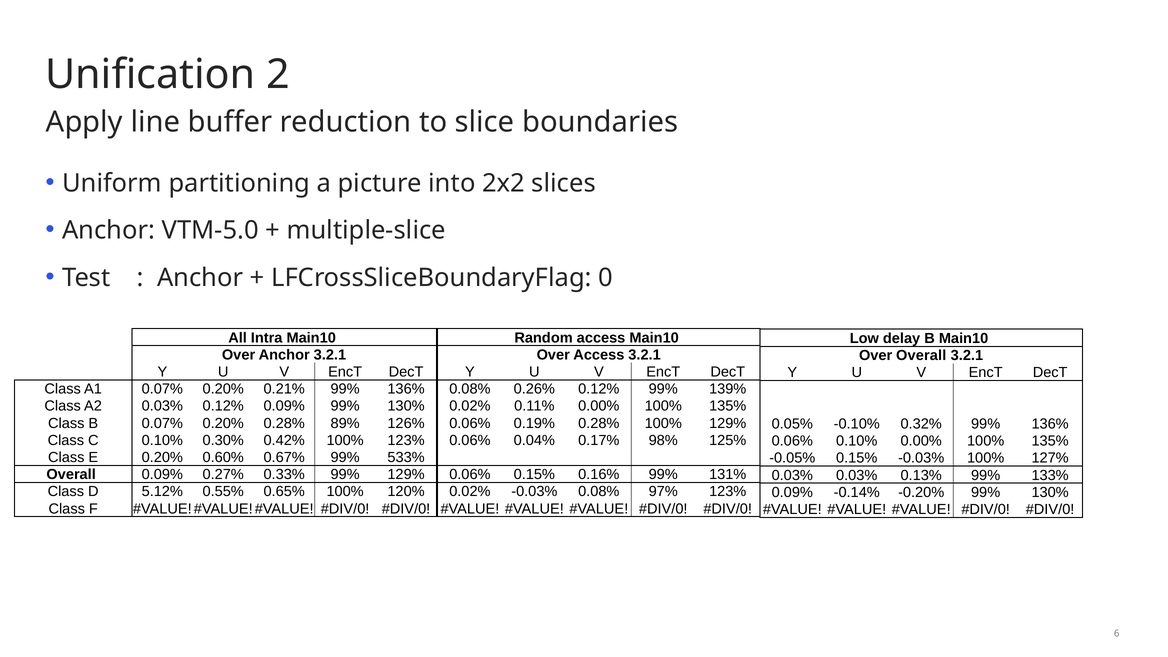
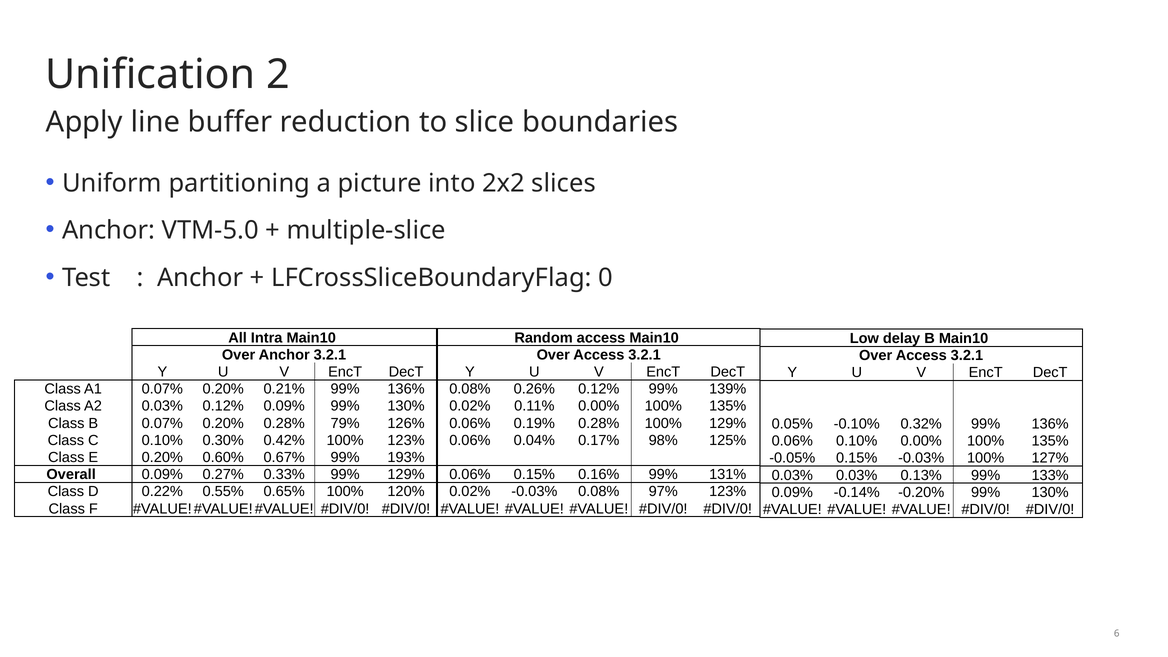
Overall: Overall -> Access (921, 355)
89%: 89% -> 79% (345, 423)
533%: 533% -> 193% (406, 457)
5.12%: 5.12% -> 0.22% (162, 492)
